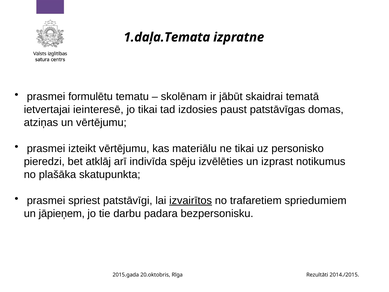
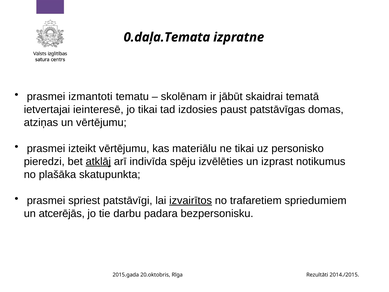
1.daļa.Temata: 1.daļa.Temata -> 0.daļa.Temata (167, 37)
formulētu: formulētu -> izmantoti (90, 97)
atklāj underline: none -> present (98, 161)
jāpieņem: jāpieņem -> atcerējās (62, 213)
